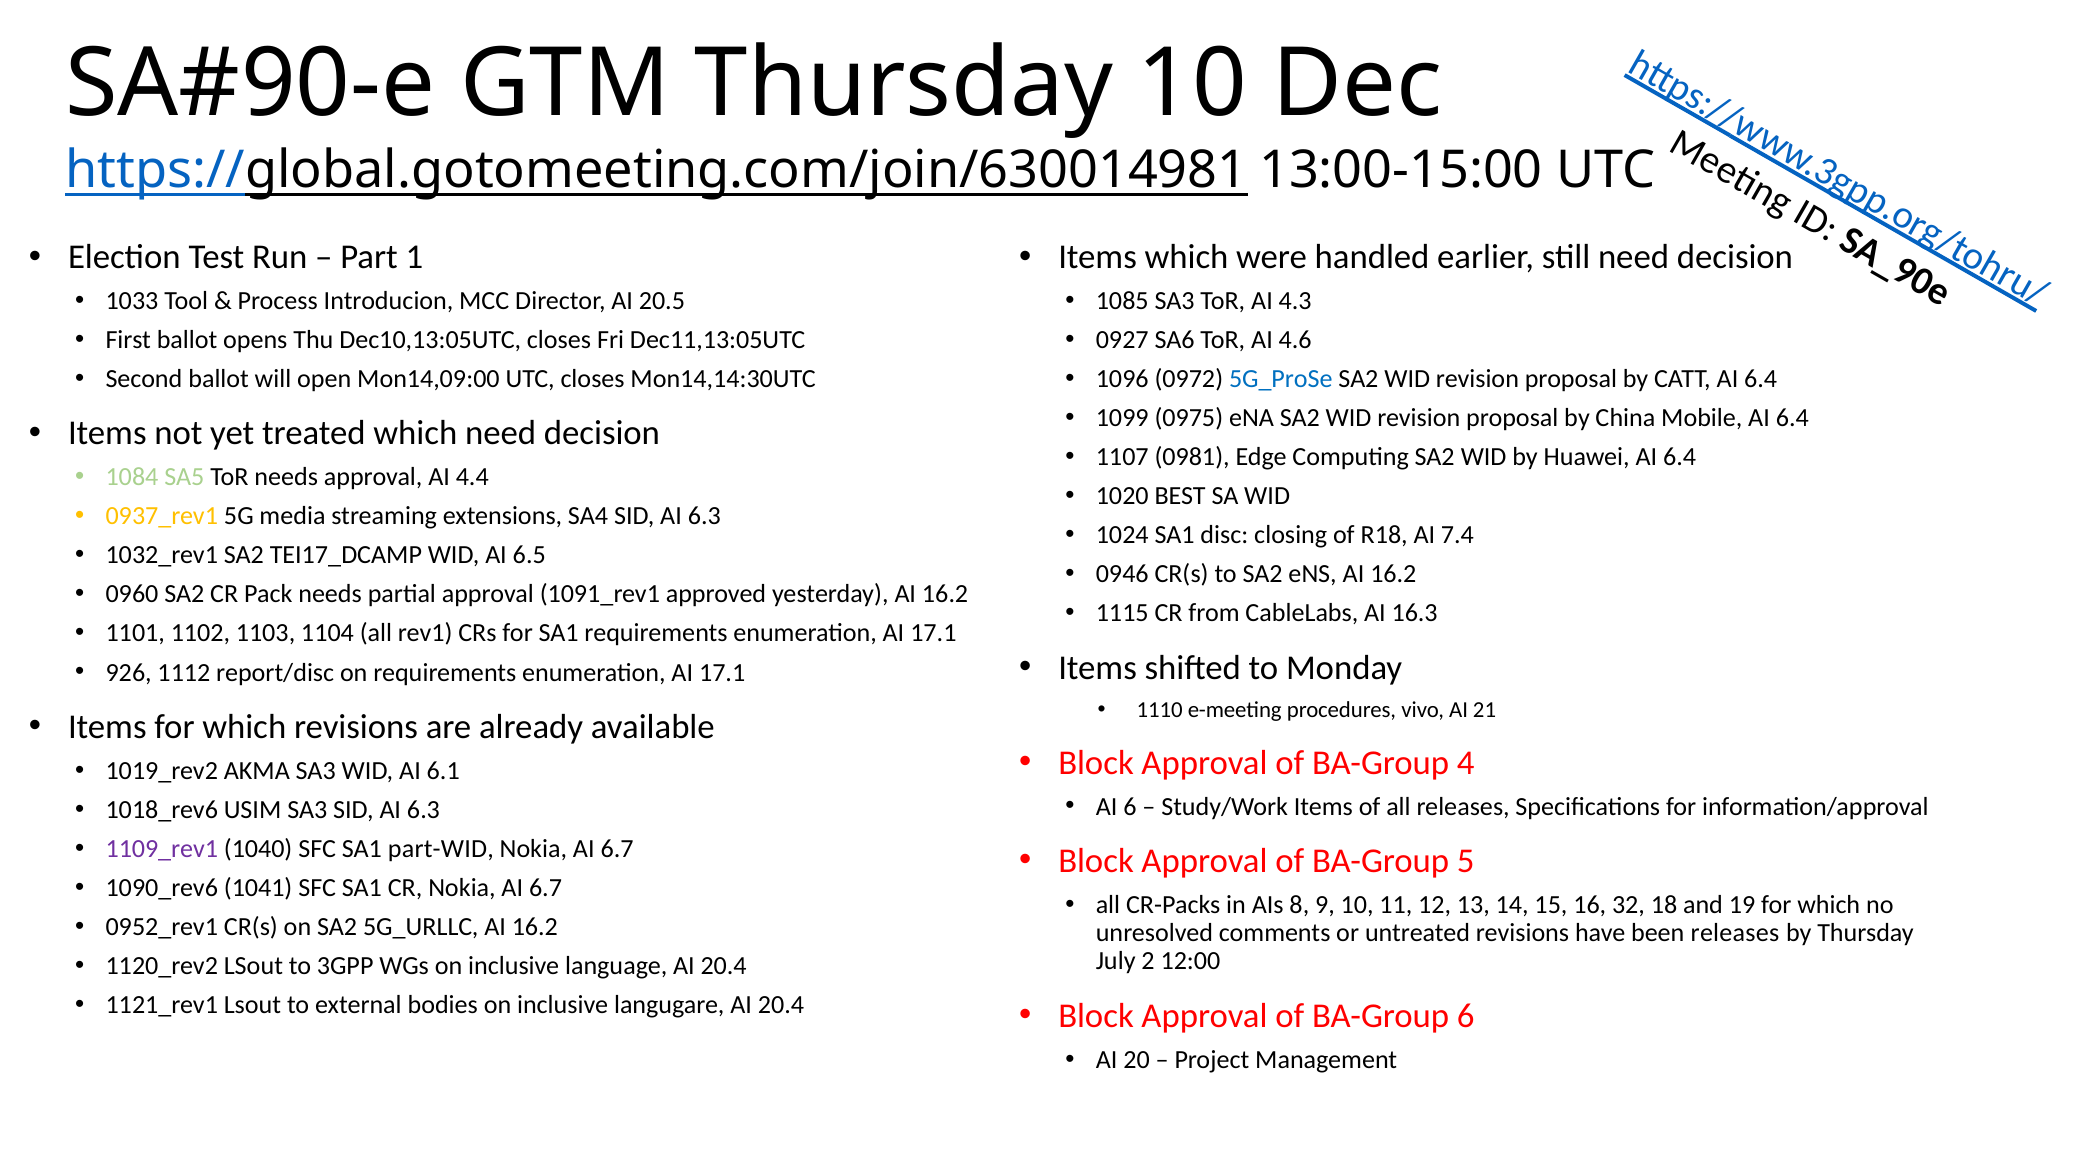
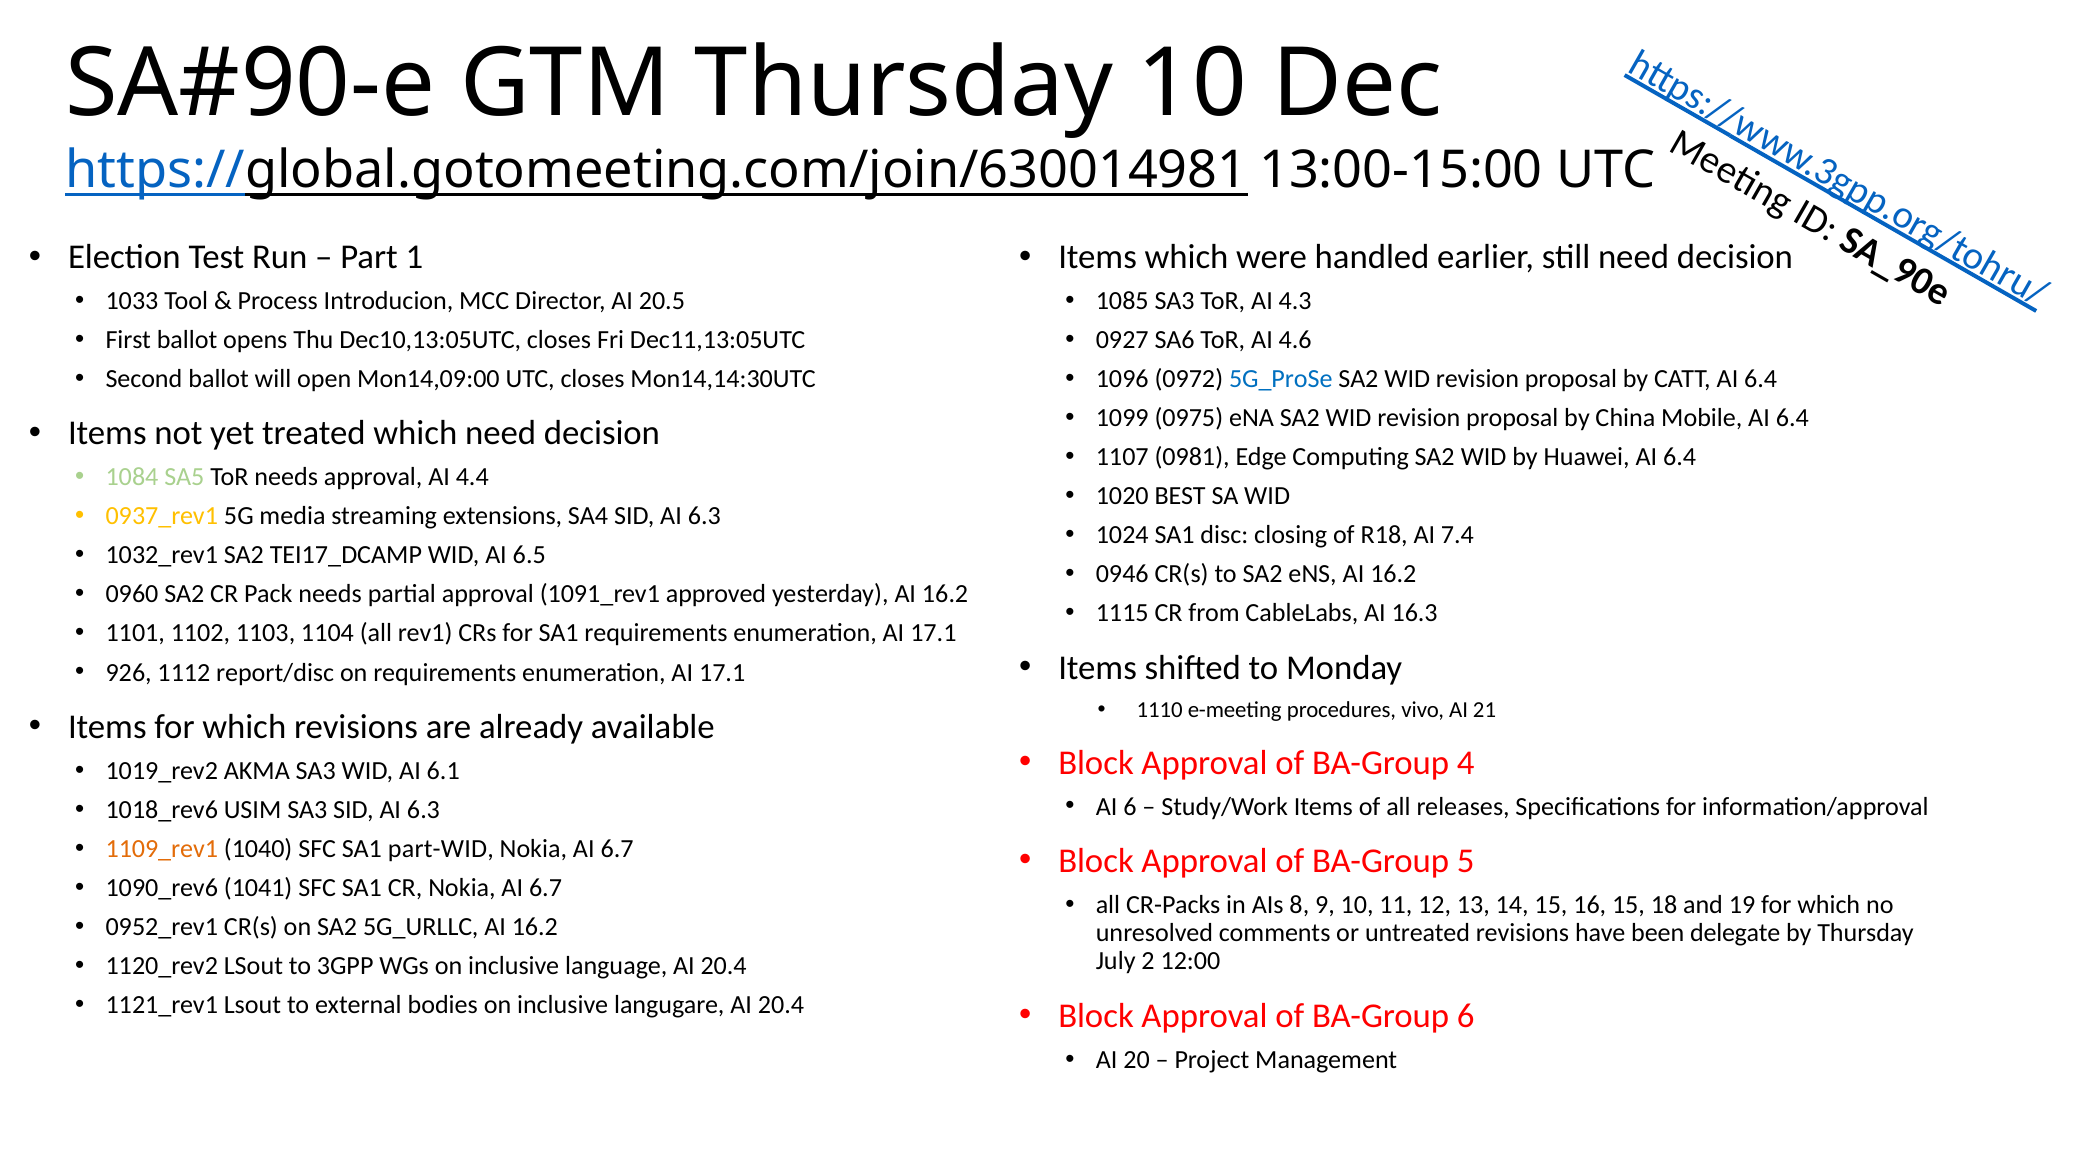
1109_rev1 colour: purple -> orange (162, 849)
16 32: 32 -> 15 (1628, 905)
been releases: releases -> delegate (1735, 933)
